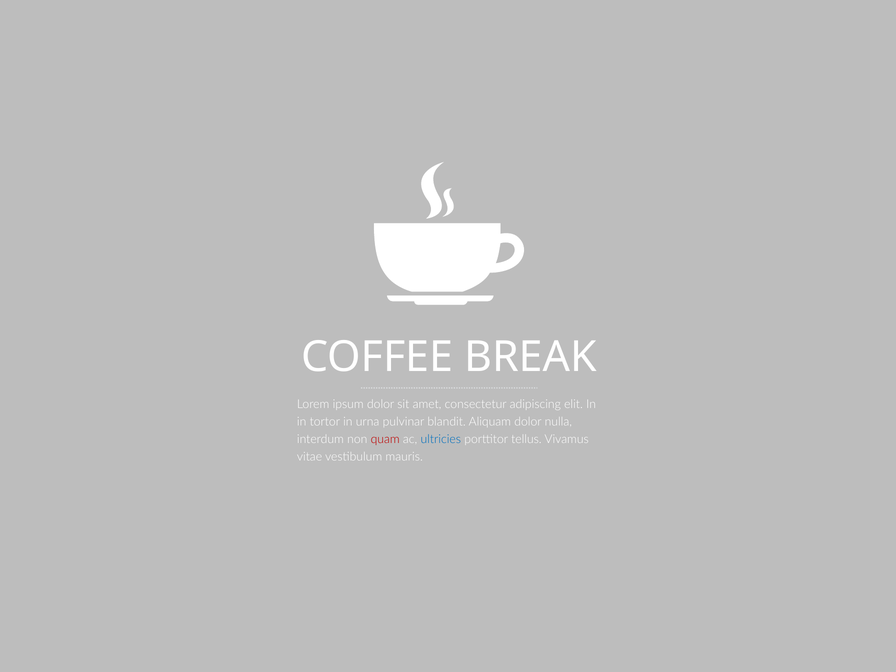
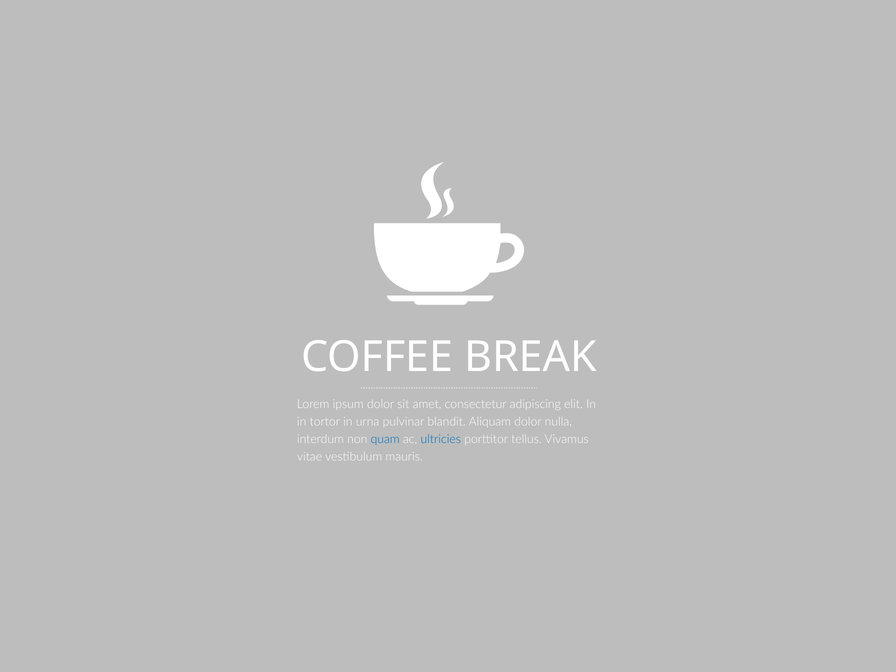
quam colour: red -> blue (385, 439)
